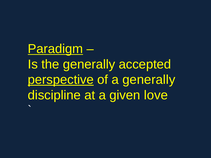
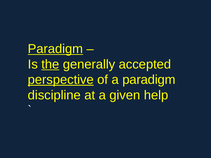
the underline: none -> present (50, 64)
a generally: generally -> paradigm (149, 80)
love: love -> help (156, 95)
